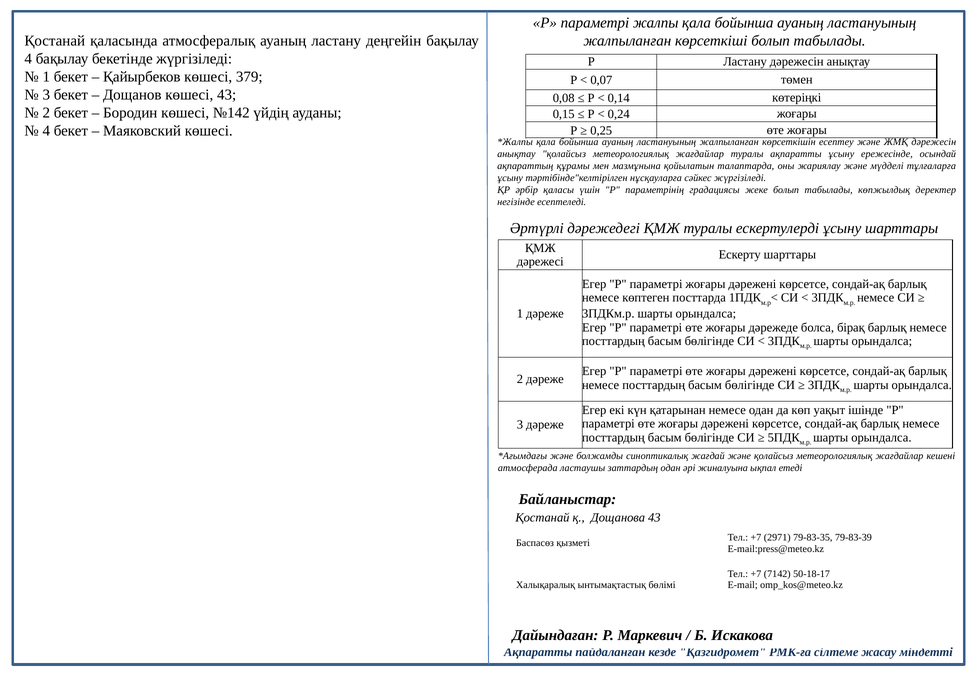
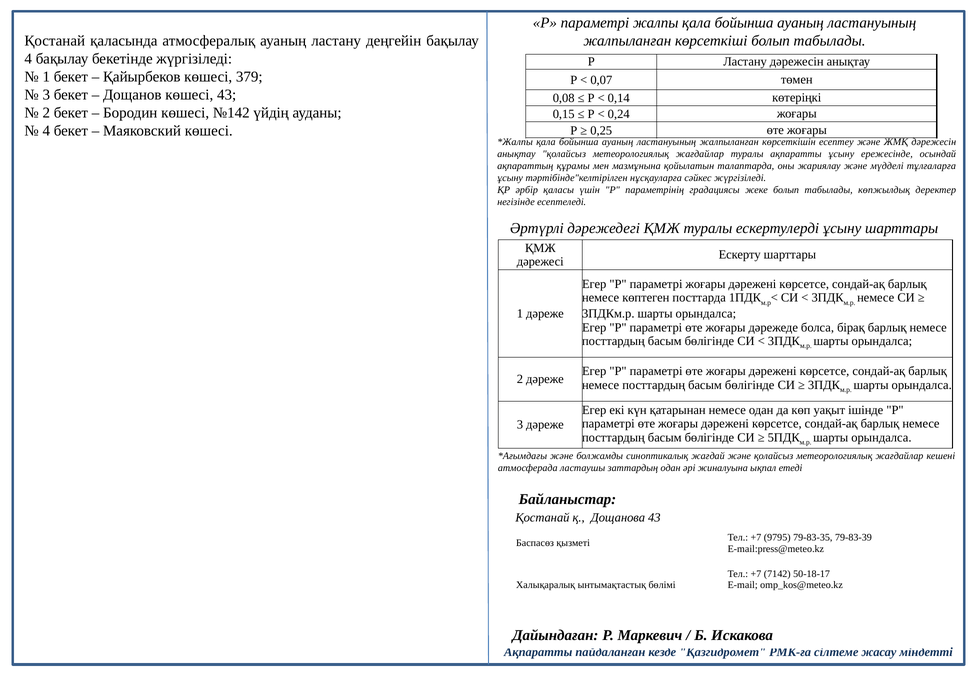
2971: 2971 -> 9795 (777, 538)
